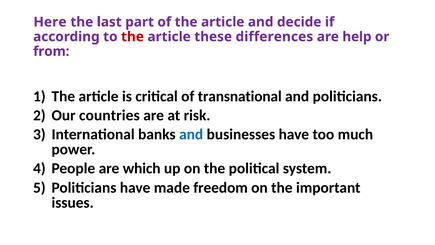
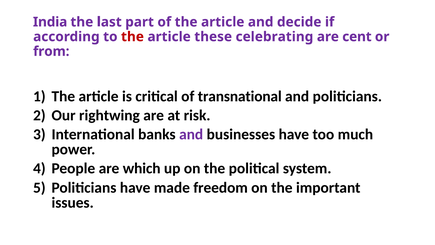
Here: Here -> India (50, 22)
differences: differences -> celebrating (274, 37)
help: help -> cent (357, 37)
countries: countries -> rightwing (109, 115)
and colour: blue -> purple (191, 134)
